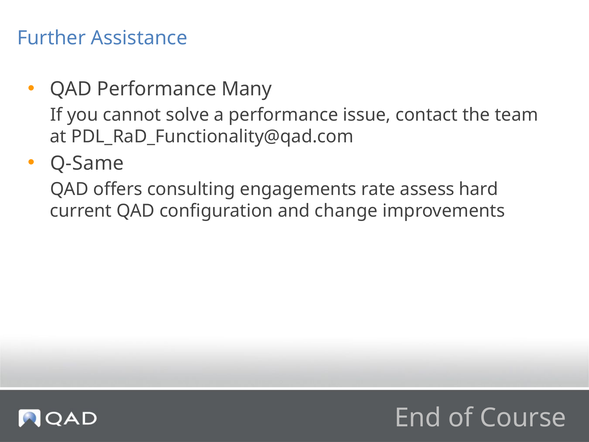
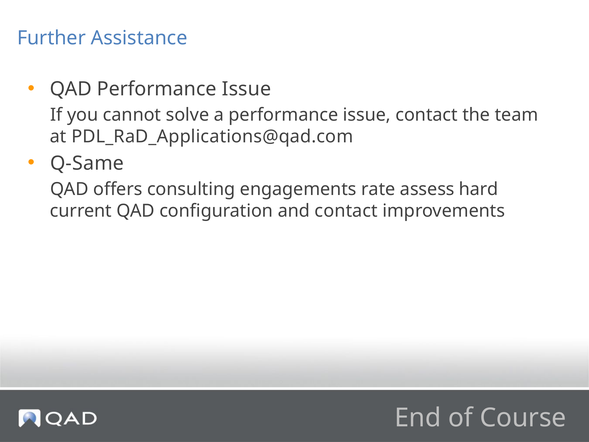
QAD Performance Many: Many -> Issue (247, 89)
PDL_RaD_Functionality@qad.com: PDL_RaD_Functionality@qad.com -> PDL_RaD_Applications@qad.com (212, 137)
and change: change -> contact (346, 211)
